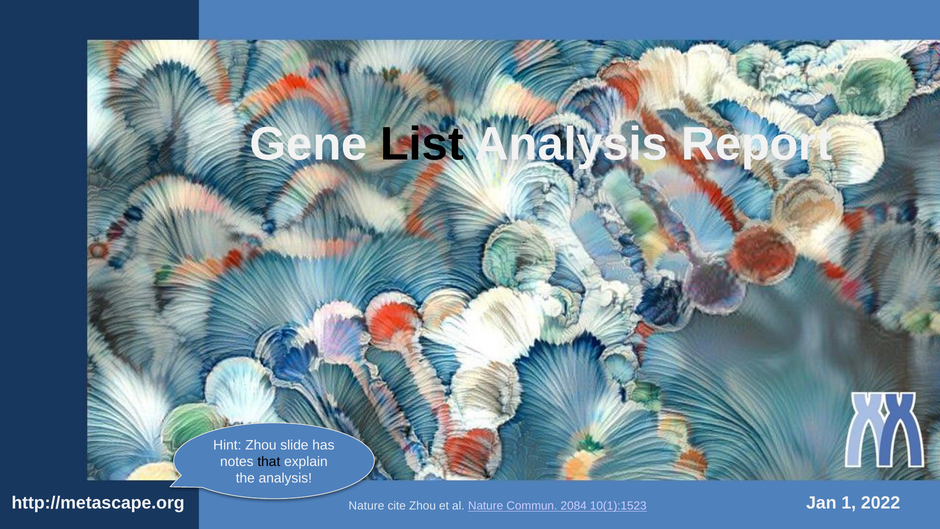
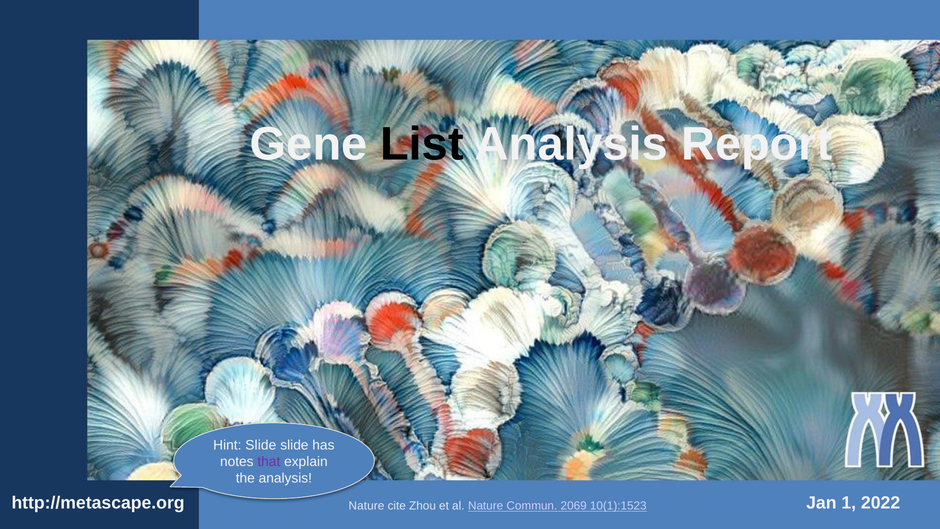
Hint Zhou: Zhou -> Slide (261, 445)
that colour: black -> purple (269, 461)
2084: 2084 -> 2069 (574, 506)
